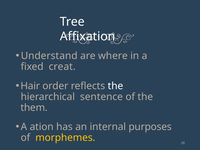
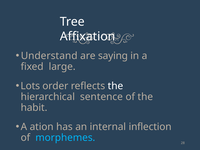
where: where -> saying (113, 56)
creat: creat -> large (62, 67)
Hair: Hair -> Lots (30, 86)
them: them -> habit (34, 108)
purposes: purposes -> inflection (150, 127)
morphemes colour: yellow -> light blue (65, 138)
